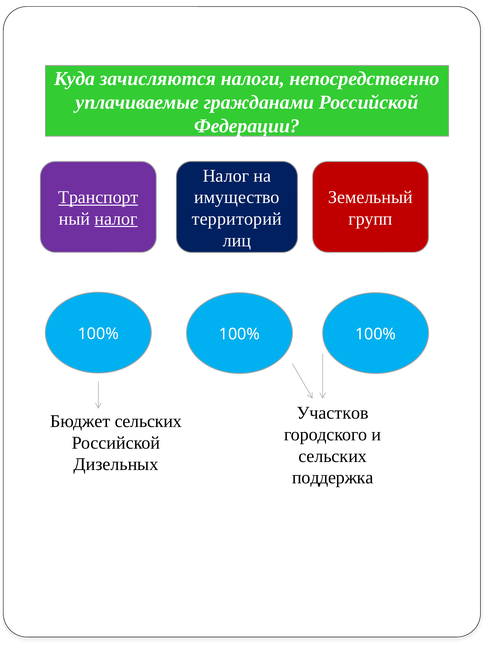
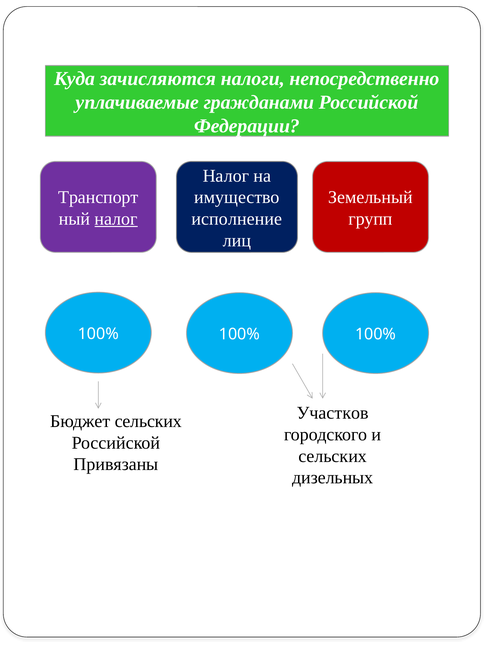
Транспорт underline: present -> none (98, 197)
территорий: территорий -> исполнение (237, 219)
Дизельных: Дизельных -> Привязаны (116, 464)
поддержка: поддержка -> дизельных (333, 477)
